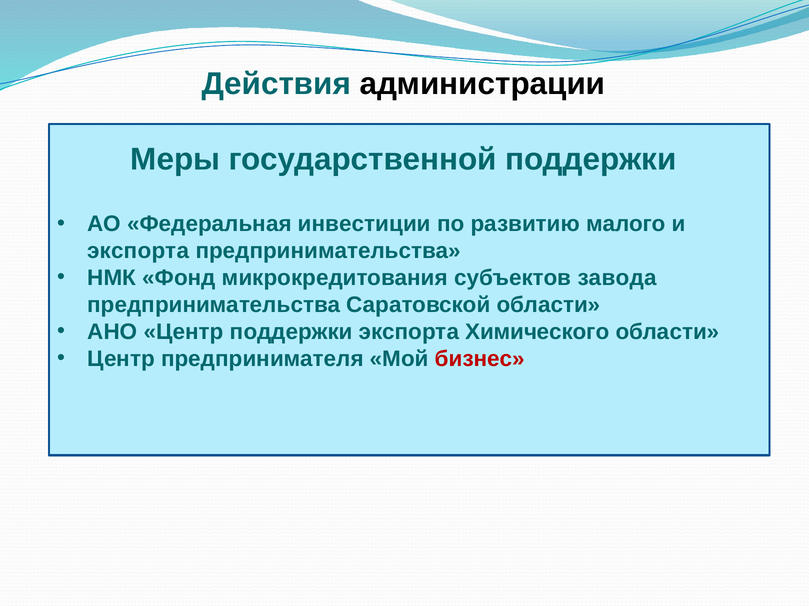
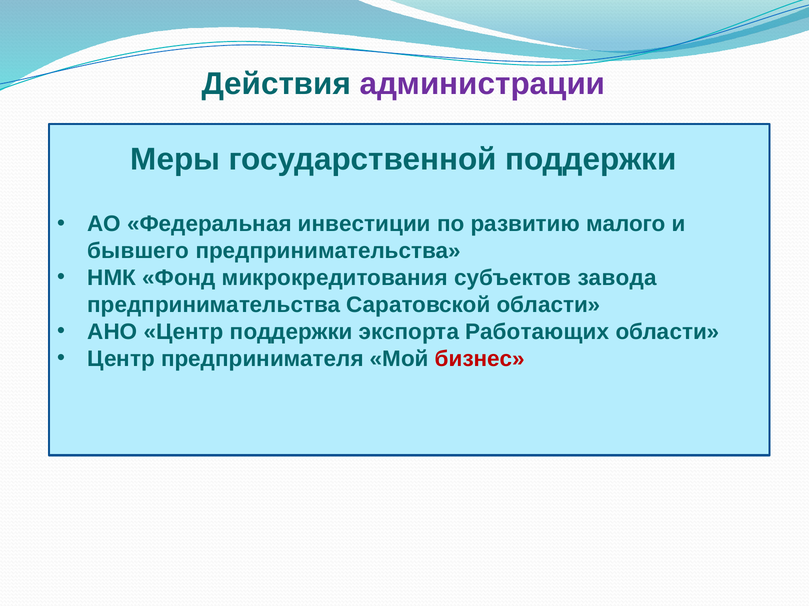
администрации colour: black -> purple (482, 84)
экспорта: экспорта -> бывшего (138, 251)
Химического: Химического -> Работающих (537, 332)
